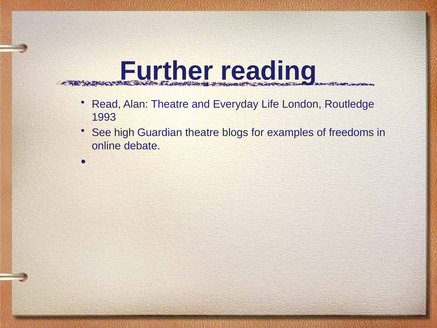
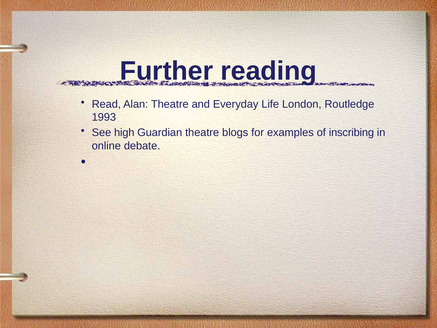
freedoms: freedoms -> inscribing (351, 133)
